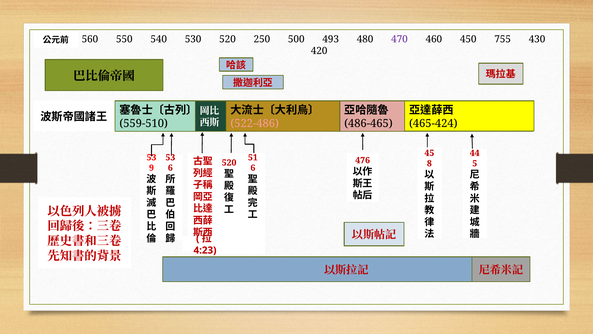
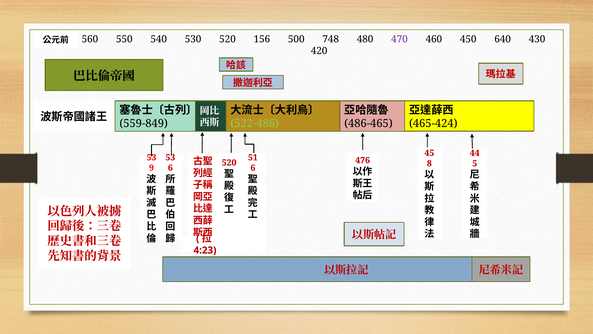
250: 250 -> 156 (262, 39)
493: 493 -> 748 (331, 39)
755: 755 -> 640 (503, 39)
559-510: 559-510 -> 559-849 (144, 123)
522-486 colour: pink -> light green (255, 123)
